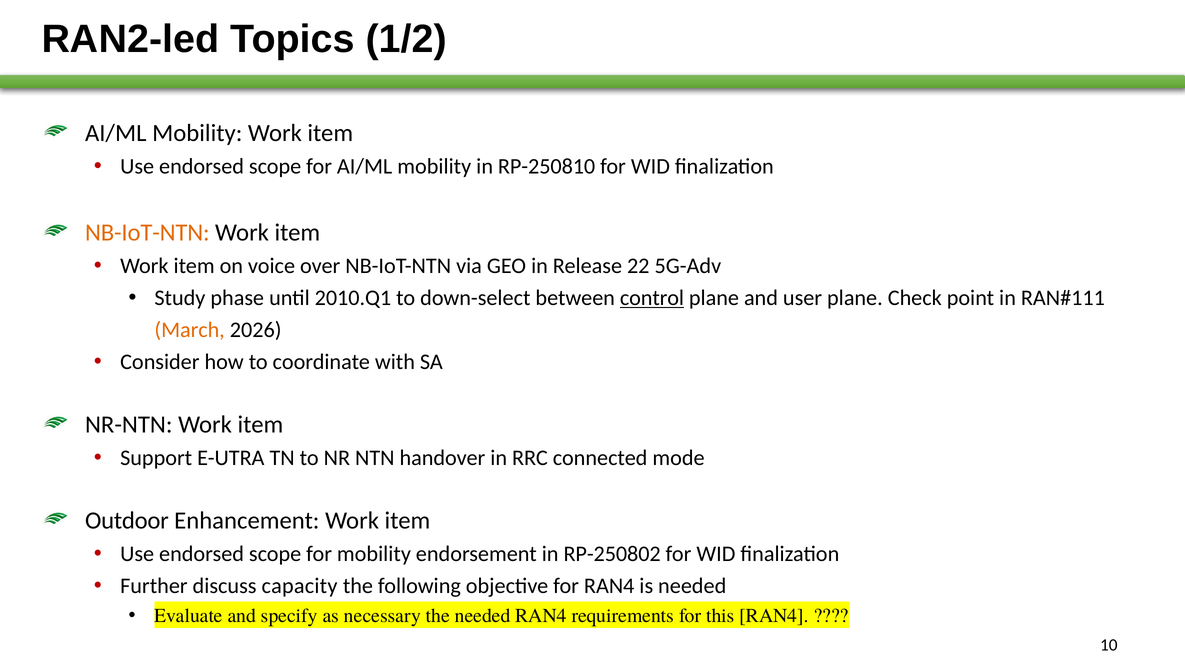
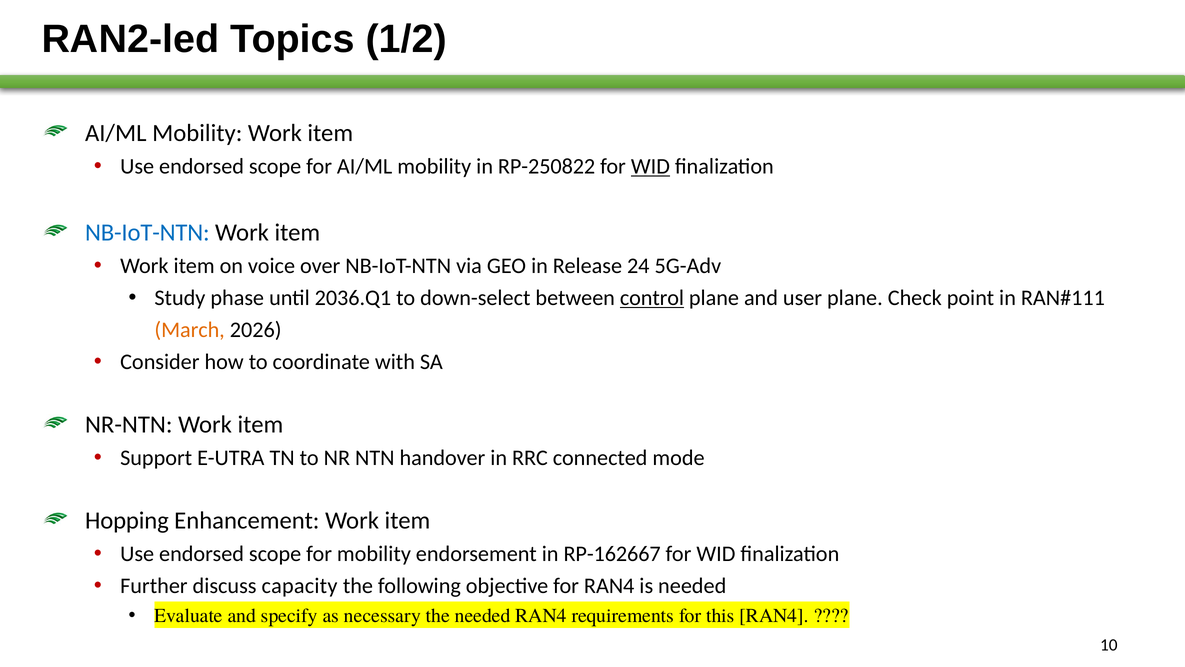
RP-250810: RP-250810 -> RP-250822 (547, 166)
WID underline: none -> present (650, 166)
NB-IoT-NTN colour: orange -> blue (147, 233)
22: 22 -> 24 (638, 266)
2010.Q1: 2010.Q1 -> 2036.Q1 (353, 298)
Outdoor: Outdoor -> Hopping (127, 520)
RP-250802: RP-250802 -> RP-162667 (612, 554)
